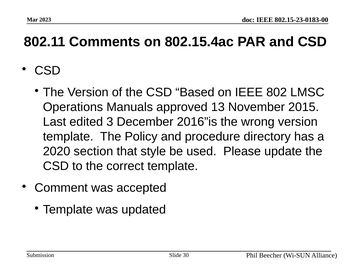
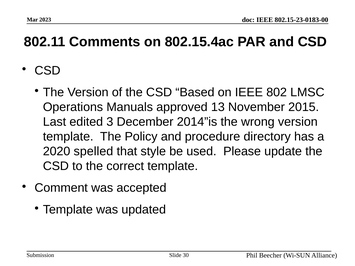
2016”is: 2016”is -> 2014”is (197, 122)
section: section -> spelled (93, 151)
